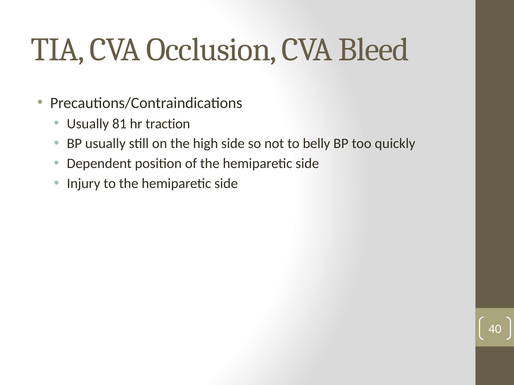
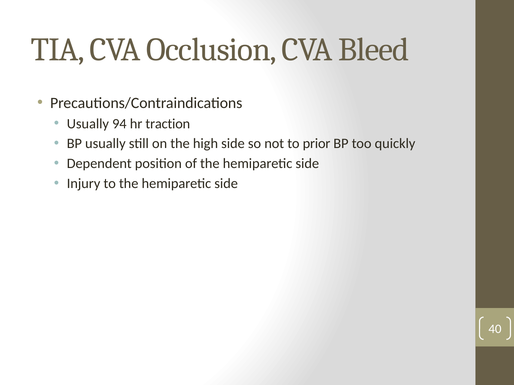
81: 81 -> 94 (119, 124)
belly: belly -> prior (317, 144)
